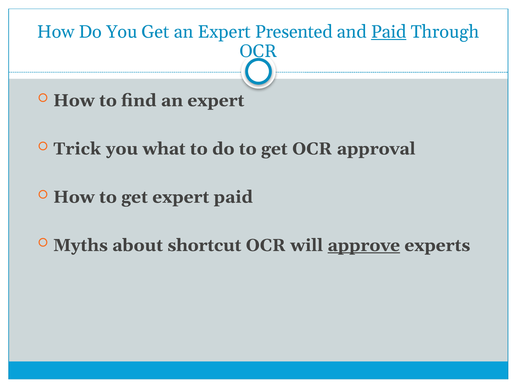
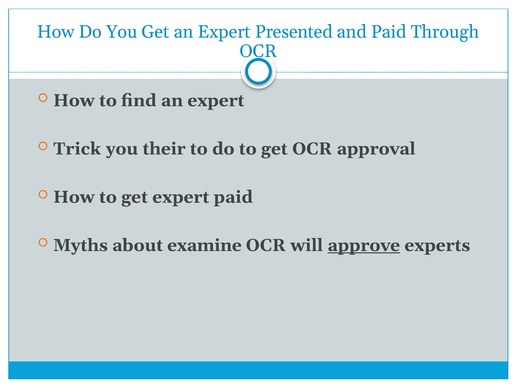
Paid underline: present -> none (389, 32)
what: what -> their (164, 149)
shortcut: shortcut -> examine (204, 245)
